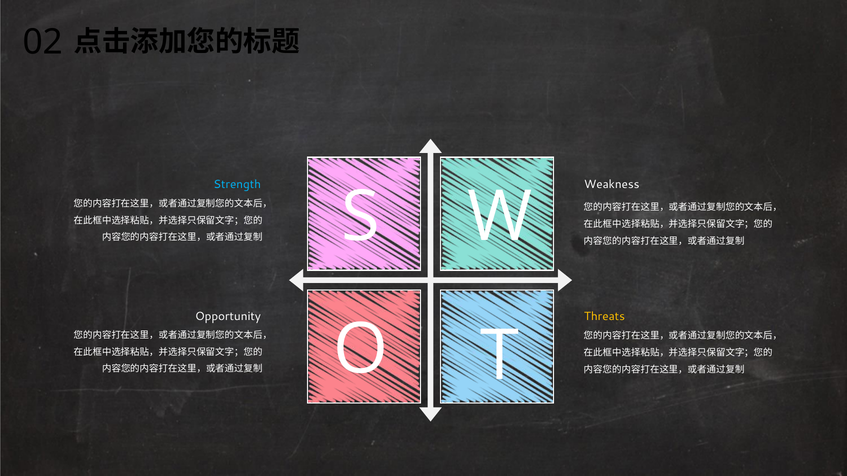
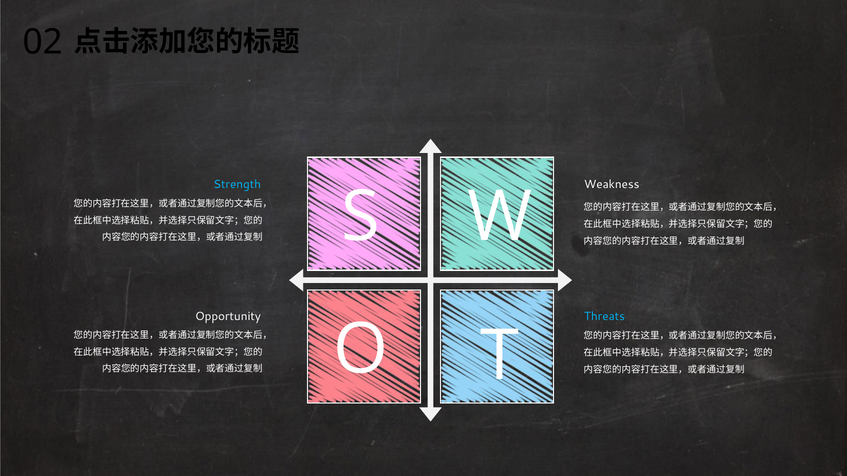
Threats colour: yellow -> light blue (605, 317)
